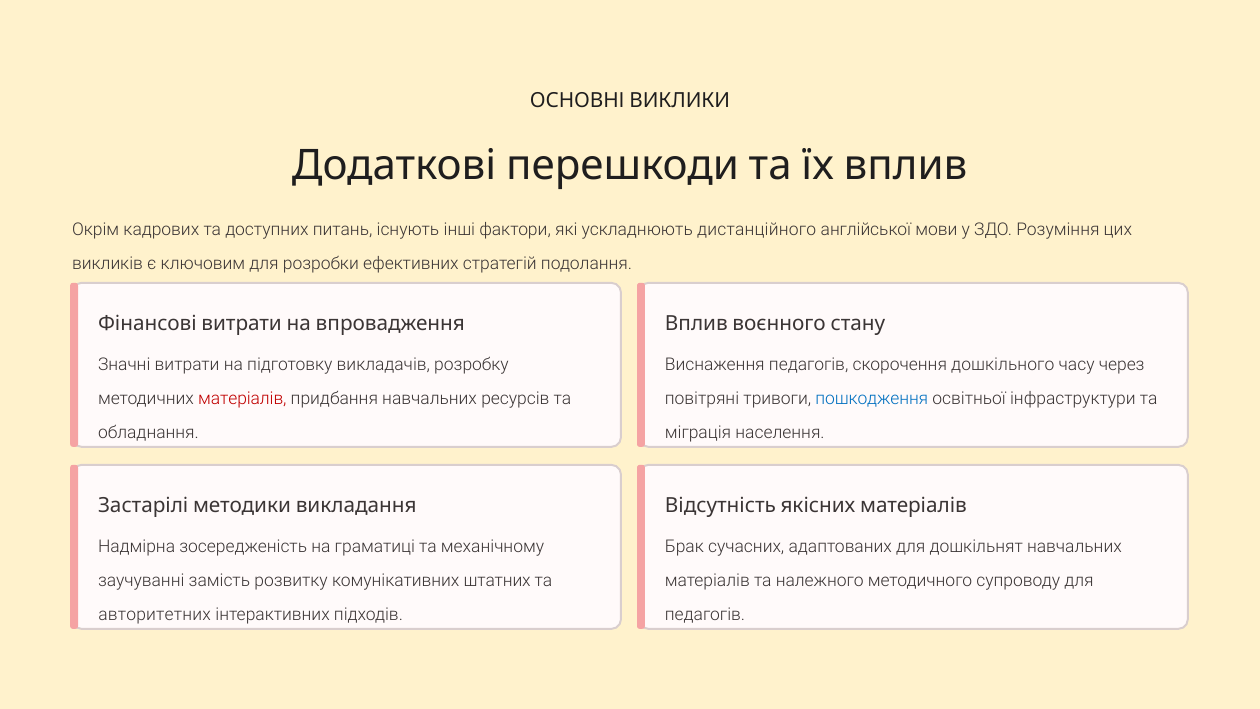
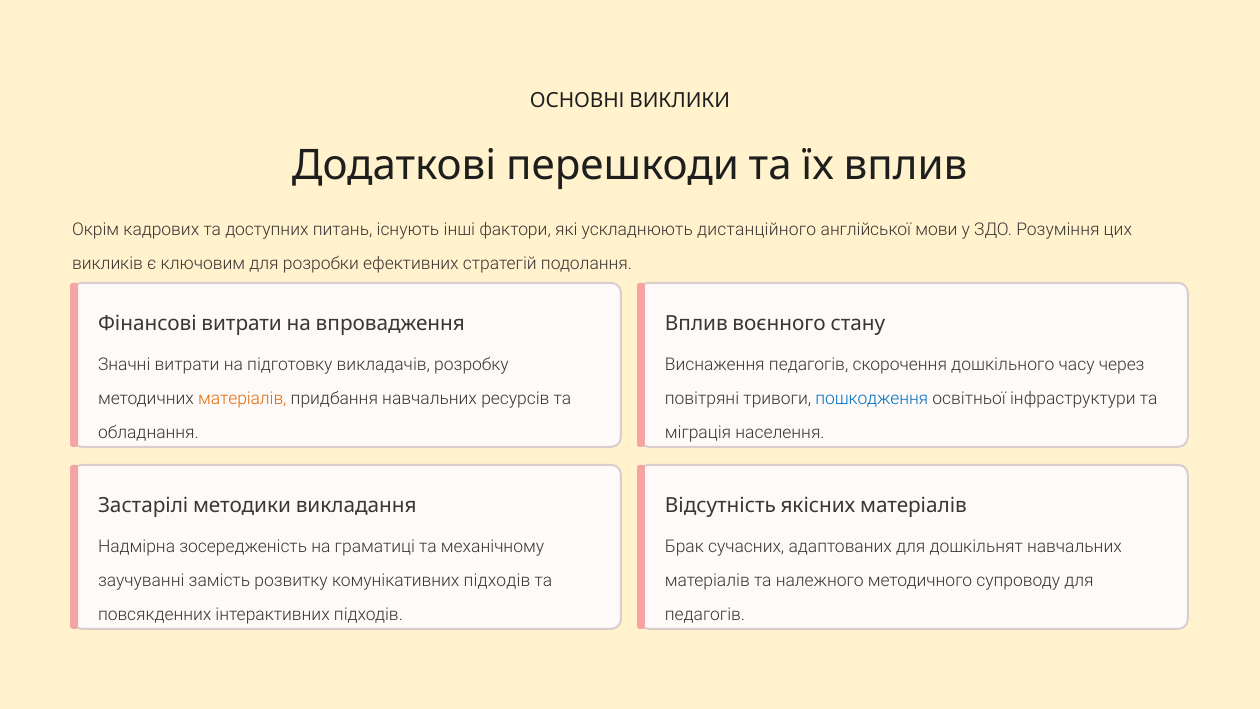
матеріалів colour: red -> orange (242, 399)
комунікативних штатних: штатних -> підходів (497, 581)
авторитетних: авторитетних -> повсякденних (155, 615)
